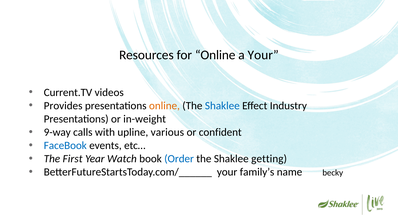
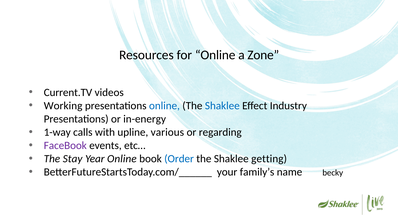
a Your: Your -> Zone (263, 55)
Provides: Provides -> Working (63, 106)
online colour: orange -> blue (164, 106)
in-weight: in-weight -> in-energy (145, 119)
9-way: 9-way -> 1-way (57, 132)
confident: confident -> regarding (220, 132)
FaceBook colour: blue -> purple (65, 145)
First: First -> Stay (73, 159)
Year Watch: Watch -> Online (122, 159)
